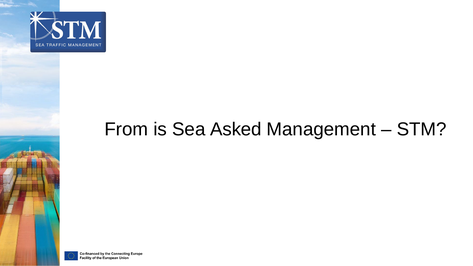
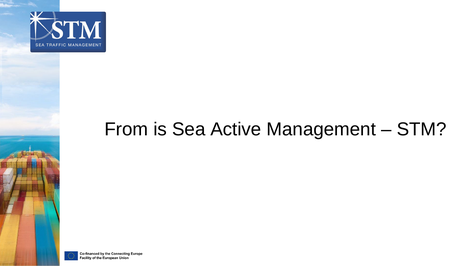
Asked: Asked -> Active (236, 130)
